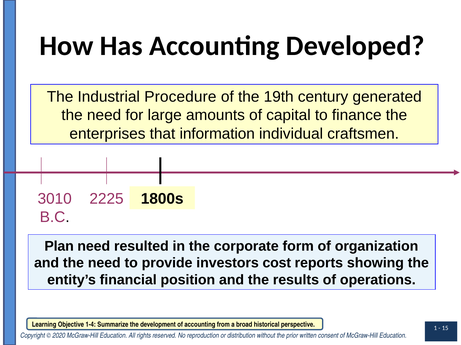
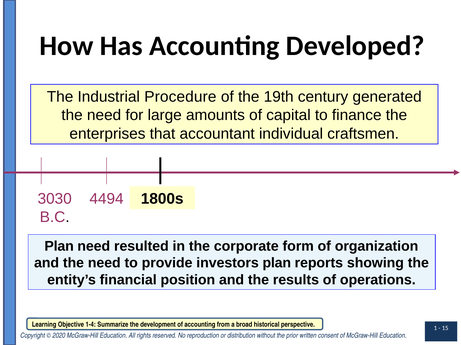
information: information -> accountant (217, 134)
3010: 3010 -> 3030 (55, 199)
2225: 2225 -> 4494 (107, 199)
investors cost: cost -> plan (277, 264)
